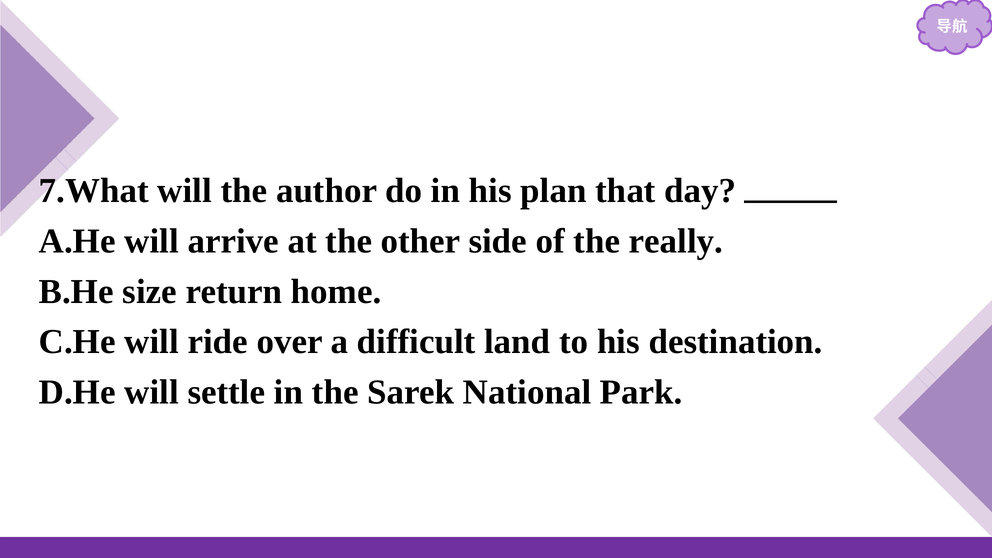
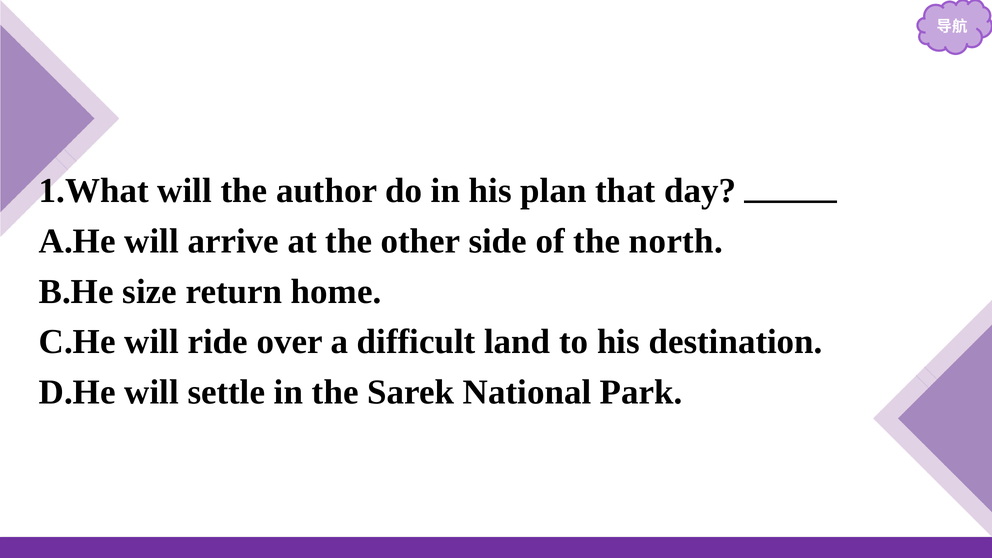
7.What: 7.What -> 1.What (94, 191)
really: really -> north (676, 241)
